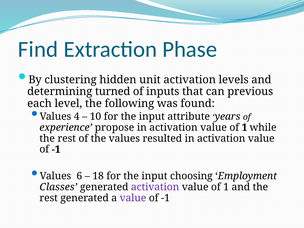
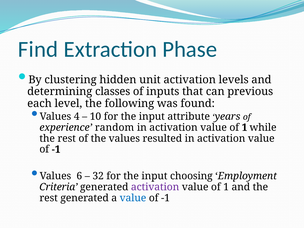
turned: turned -> classes (113, 92)
propose: propose -> random (115, 127)
18: 18 -> 32 (98, 176)
Classes: Classes -> Criteria (58, 187)
value colour: purple -> blue (133, 198)
